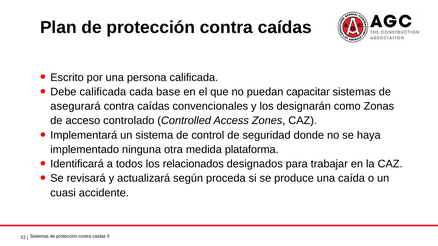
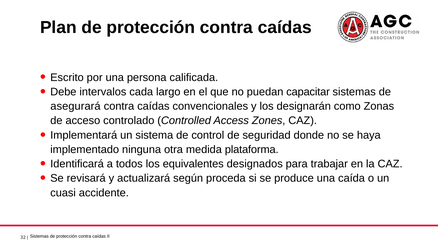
Debe calificada: calificada -> intervalos (103, 92)
base: base -> largo (168, 92)
relacionados: relacionados -> equivalentes (193, 164)
